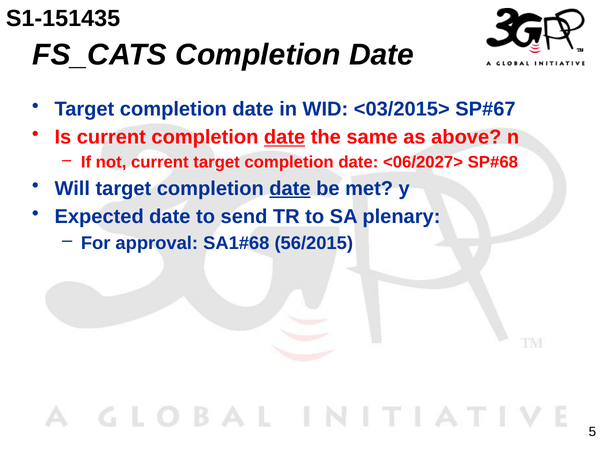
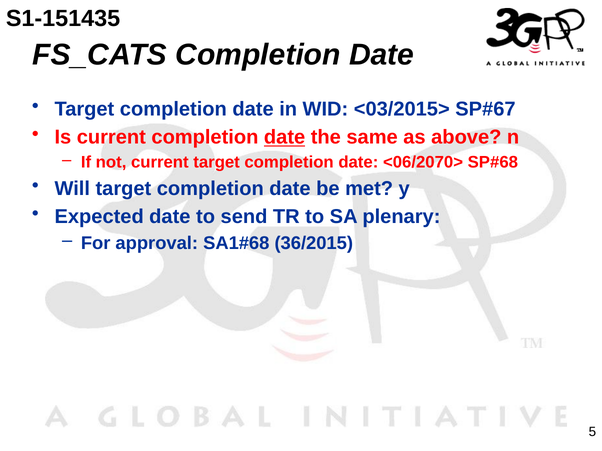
<06/2027>: <06/2027> -> <06/2070> (423, 163)
date underline: present -> none (290, 189)
56/2015: 56/2015 -> 36/2015 (314, 244)
